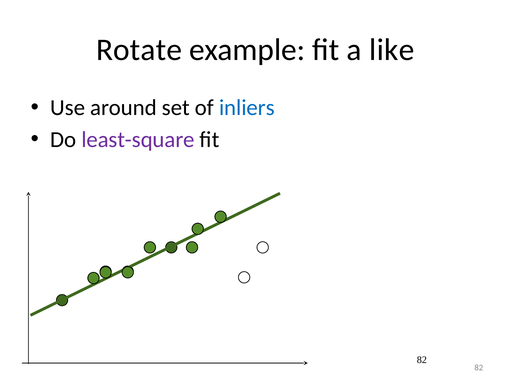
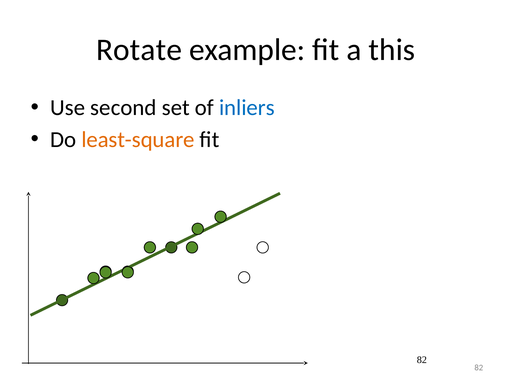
like: like -> this (392, 50)
around: around -> second (123, 108)
least-square colour: purple -> orange (138, 140)
